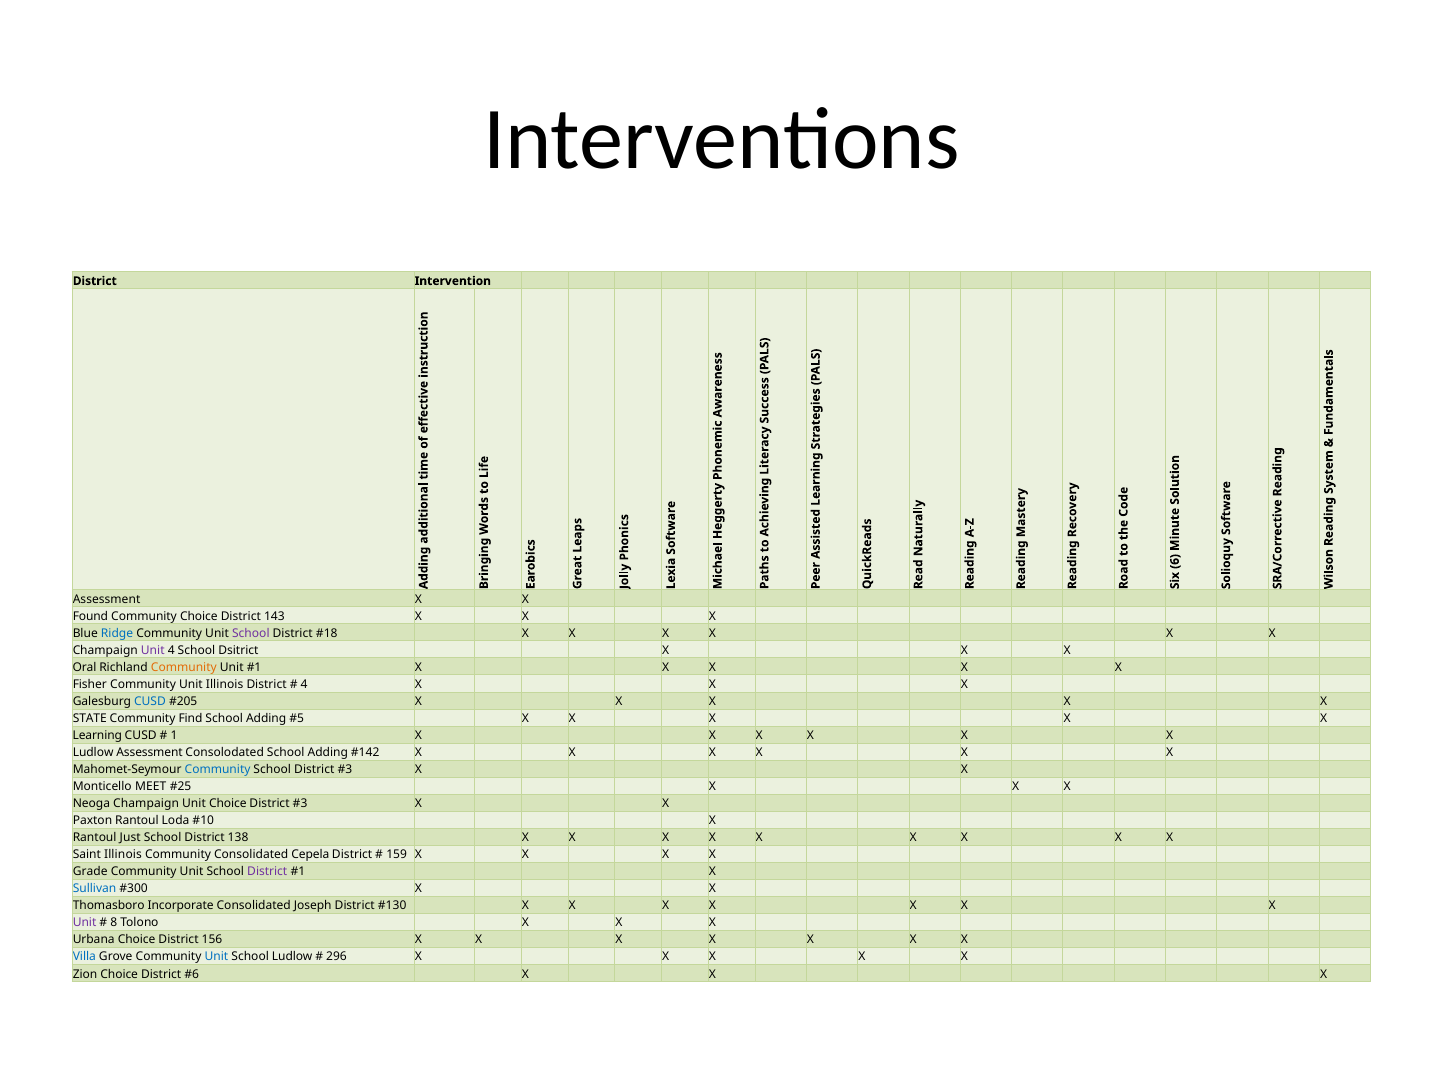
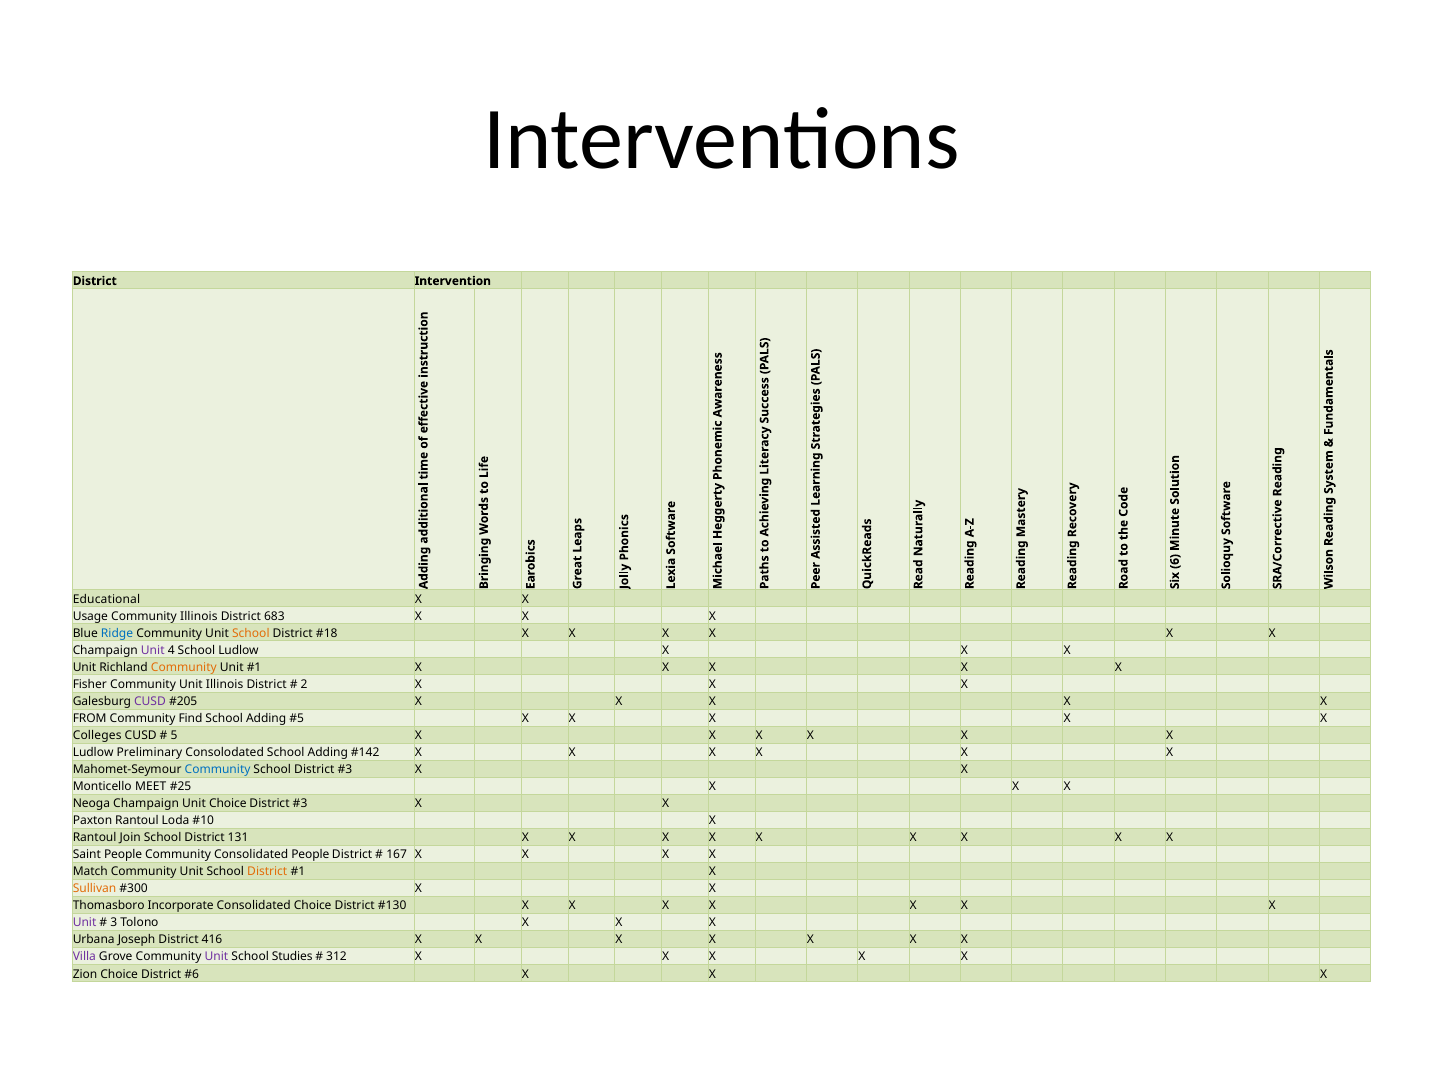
Assessment: Assessment -> Educational (107, 599)
Found: Found -> Usage (90, 616)
Community Choice: Choice -> Illinois (199, 616)
143: 143 -> 683 (274, 616)
School colour: purple -> orange (251, 633)
School Dsitrict: Dsitrict -> Ludlow (238, 650)
Oral: Oral -> Unit (84, 667)
4: 4 -> 2 (304, 685)
CUSD colour: blue -> purple (150, 702)
STATE: STATE -> FROM (90, 719)
Learning: Learning -> Colleges (97, 736)
1: 1 -> 5 (174, 736)
Ludlow Assessment: Assessment -> Preliminary (149, 753)
Just: Just -> Join (130, 838)
138: 138 -> 131 (238, 838)
Saint Illinois: Illinois -> People (123, 855)
Consolidated Cepela: Cepela -> People (310, 855)
159: 159 -> 167 (397, 855)
Grade: Grade -> Match (90, 872)
District colour: purple -> orange (267, 872)
Sullivan colour: blue -> orange (95, 889)
Consolidated Joseph: Joseph -> Choice (313, 906)
8: 8 -> 3 (114, 923)
Urbana Choice: Choice -> Joseph (137, 940)
156: 156 -> 416 (212, 940)
Villa colour: blue -> purple (84, 957)
Unit colour: blue -> purple (217, 957)
School Ludlow: Ludlow -> Studies (292, 957)
296: 296 -> 312 (337, 957)
